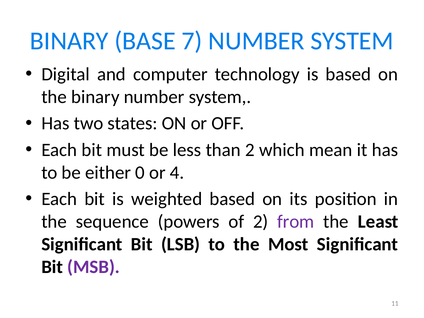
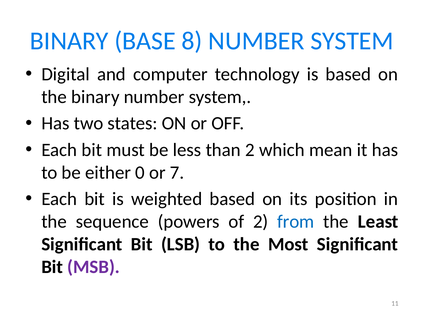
7: 7 -> 8 (192, 41)
4: 4 -> 7 (177, 172)
from colour: purple -> blue (296, 222)
